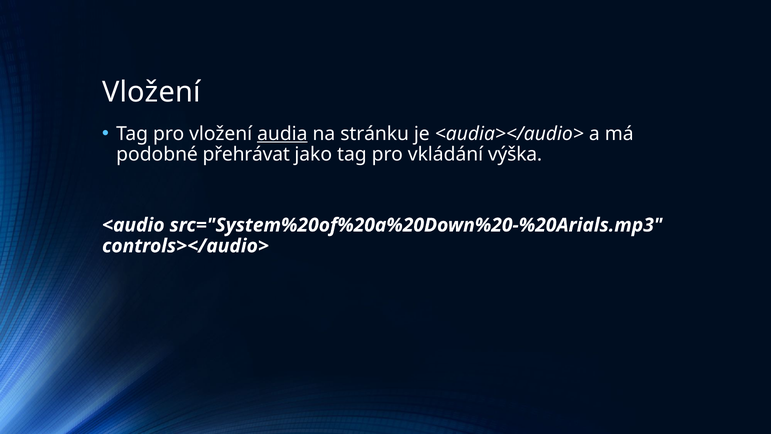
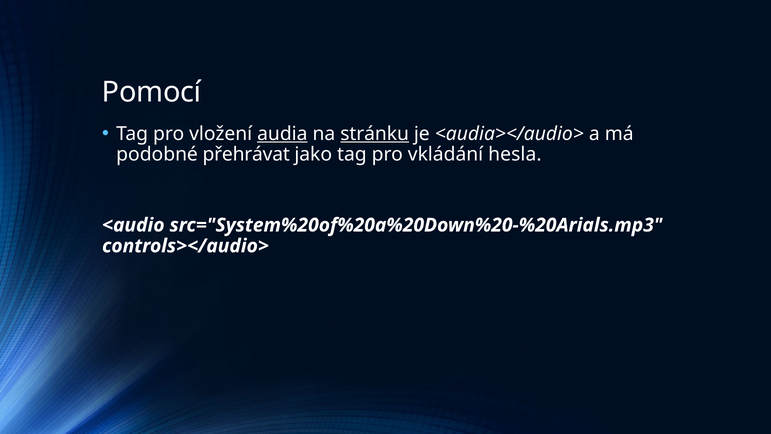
Vložení: Vložení -> Pomocí (152, 92)
stránku underline: none -> present (375, 134)
výška: výška -> hesla (515, 154)
